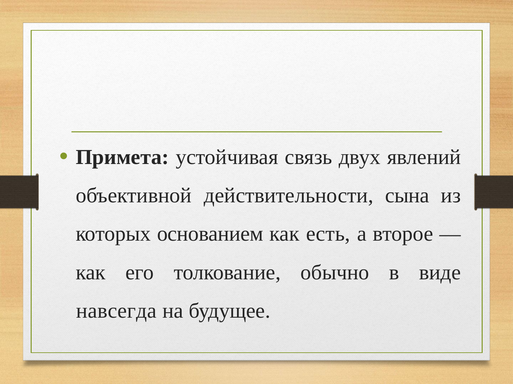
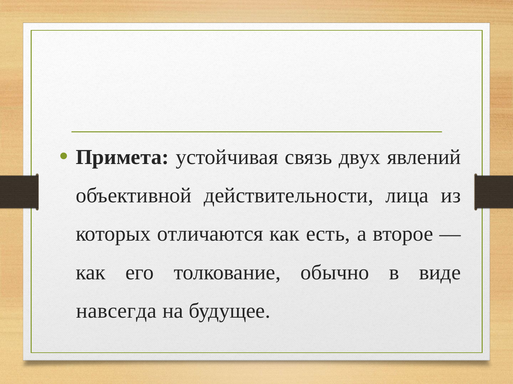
сына: сына -> лица (407, 196)
основанием: основанием -> отличаются (210, 234)
